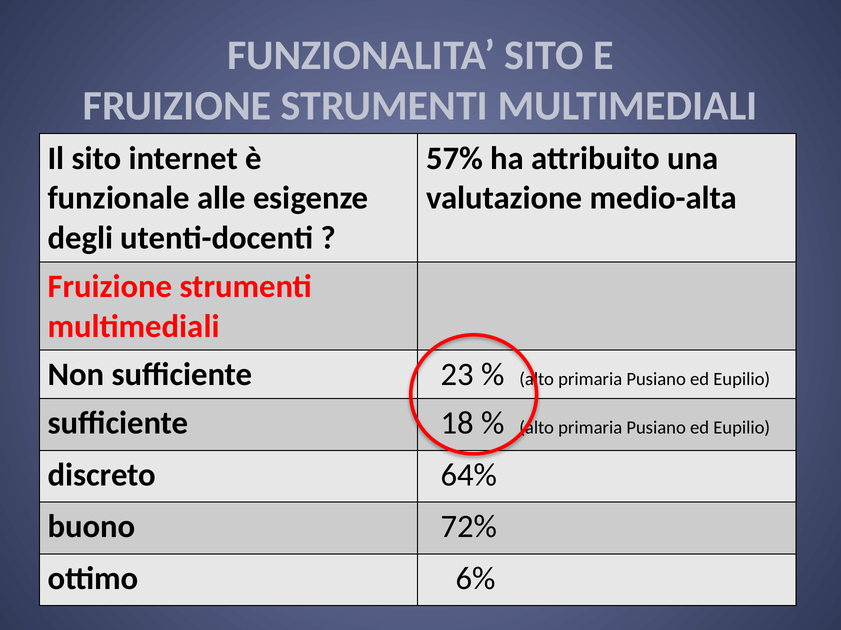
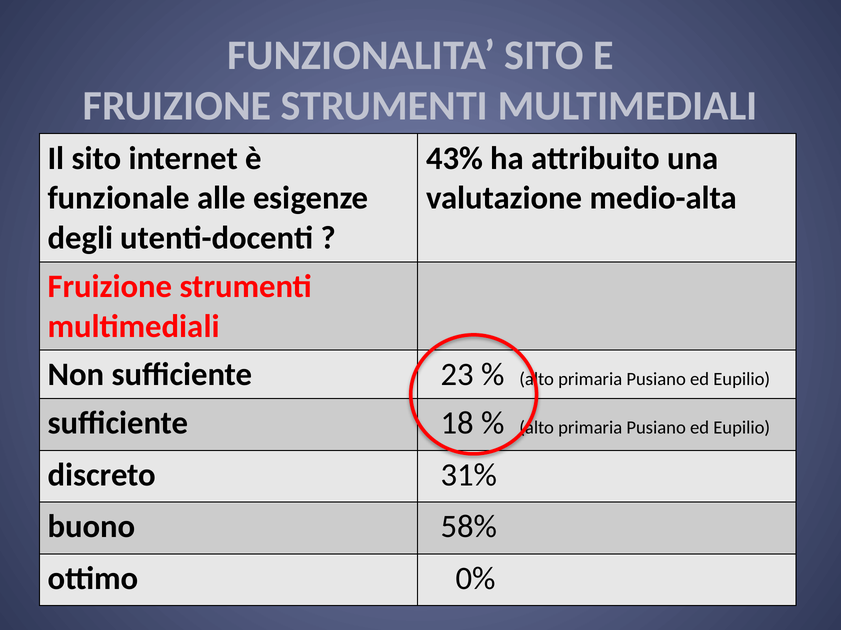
57%: 57% -> 43% (455, 158)
64%: 64% -> 31% (469, 475)
72%: 72% -> 58% (469, 527)
6%: 6% -> 0% (476, 579)
